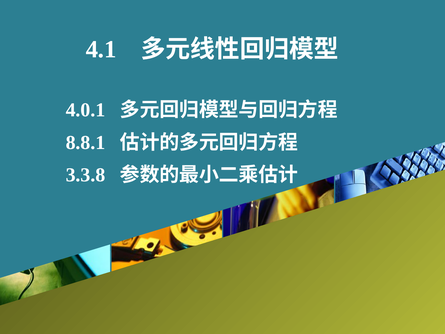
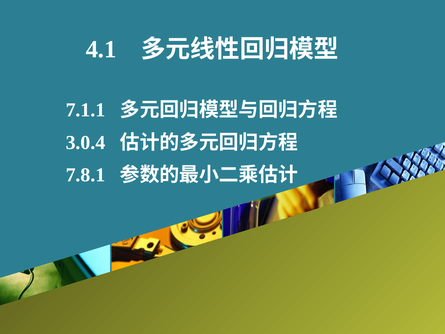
4.0.1: 4.0.1 -> 7.1.1 (85, 110)
8.8.1: 8.8.1 -> 3.0.4 (85, 142)
3.3.8: 3.3.8 -> 7.8.1 (85, 175)
